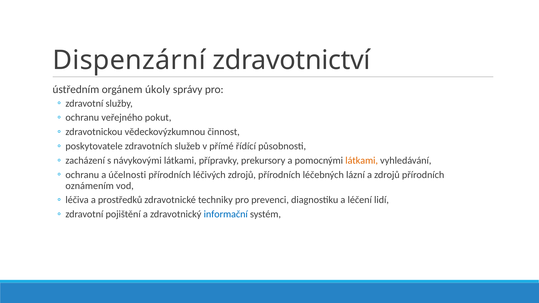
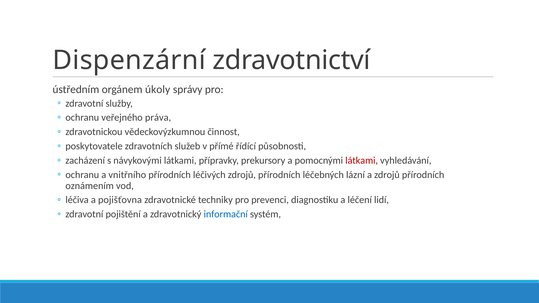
pokut: pokut -> práva (158, 118)
látkami colour: orange -> red (362, 161)
účelnosti: účelnosti -> vnitřního (127, 175)
prostředků: prostředků -> pojišťovna (120, 200)
